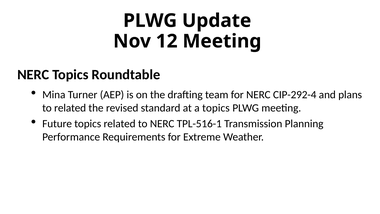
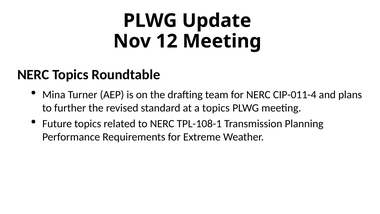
CIP-292-4: CIP-292-4 -> CIP-011-4 (295, 95)
to related: related -> further (70, 108)
TPL-516-1: TPL-516-1 -> TPL-108-1 (199, 123)
